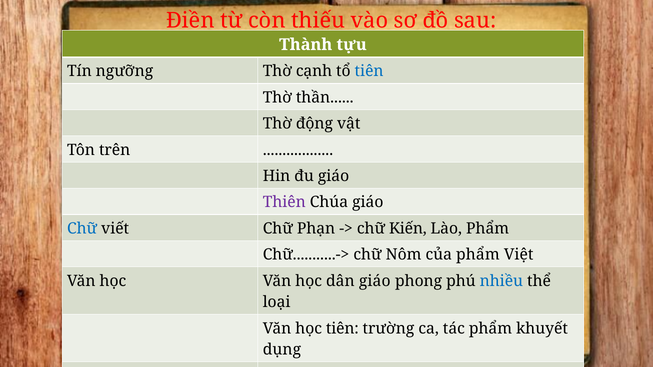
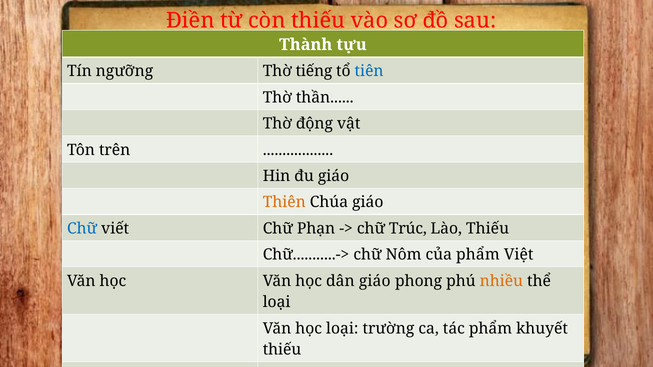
cạnh: cạnh -> tiếng (314, 71)
Thiên colour: purple -> orange (284, 202)
chữ Kiến: Kiến -> Trúc (408, 229)
Lào Phẩm: Phẩm -> Thiếu (488, 229)
nhiều colour: blue -> orange (501, 281)
học tiên: tiên -> loại (342, 329)
dụng: dụng -> thiếu (282, 350)
